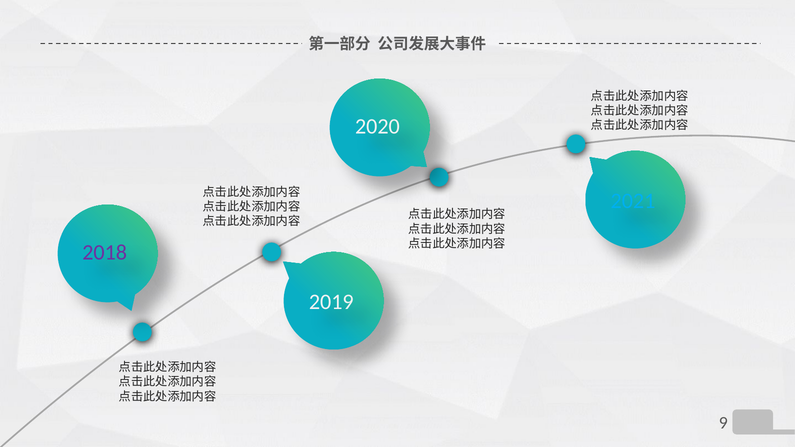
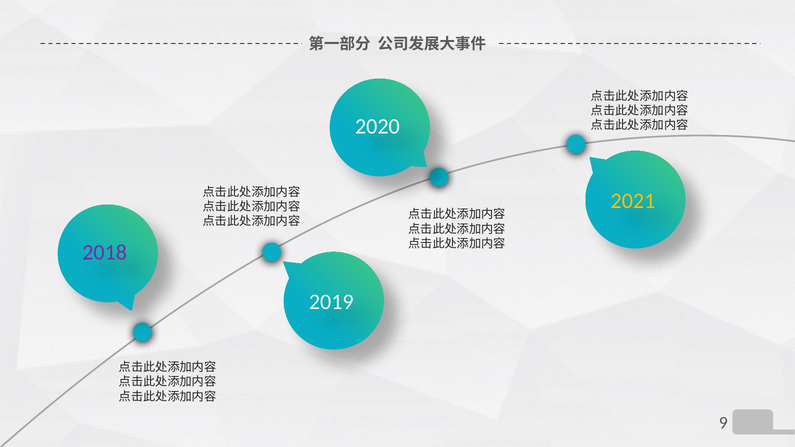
2021 colour: light blue -> yellow (633, 201)
